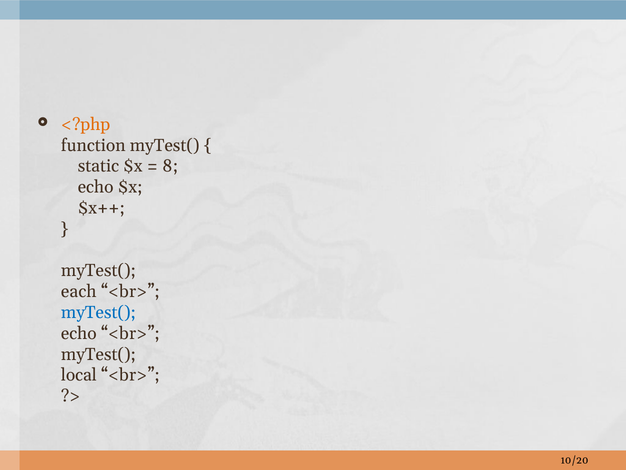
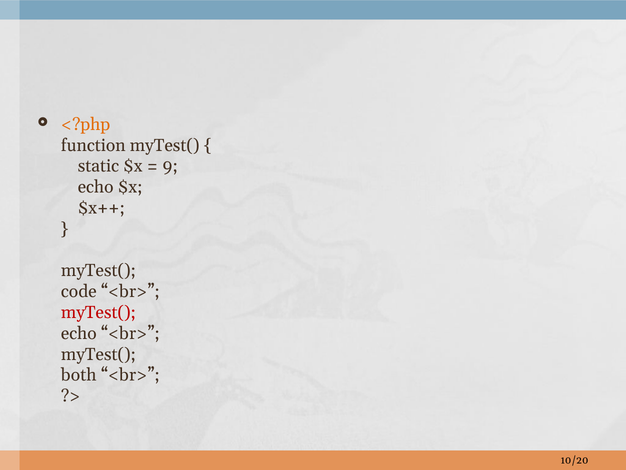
8: 8 -> 9 (170, 166)
each: each -> code (79, 291)
myTest( colour: blue -> red (98, 312)
local: local -> both (79, 375)
